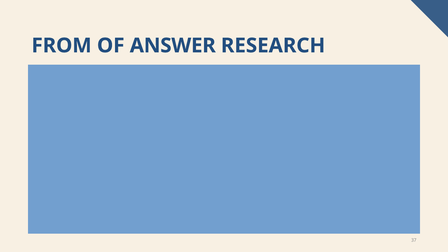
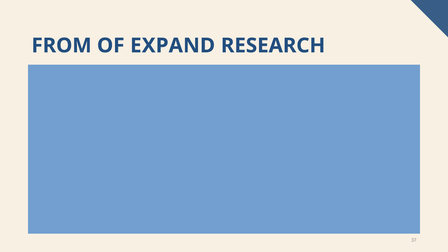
ANSWER: ANSWER -> EXPAND (173, 46)
